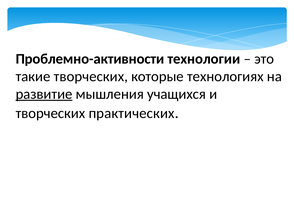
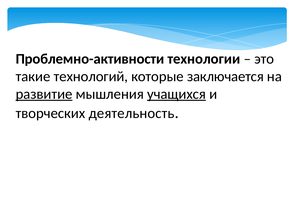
такие творческих: творческих -> технологий (91, 77)
технологиях: технологиях -> заключается (225, 77)
учащихся underline: none -> present (177, 94)
практических: практических -> деятельность (132, 113)
